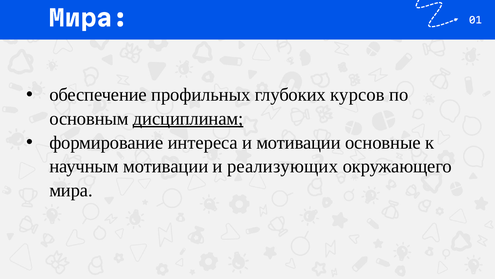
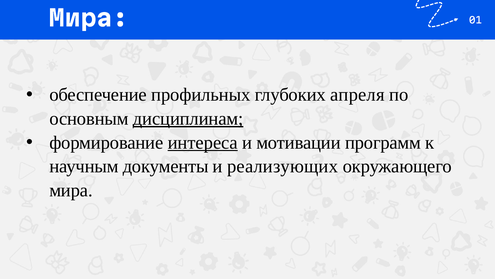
курсов: курсов -> апреля (357, 95)
интереса underline: none -> present (203, 142)
основные: основные -> программ (383, 142)
научным мотивации: мотивации -> документы (166, 166)
